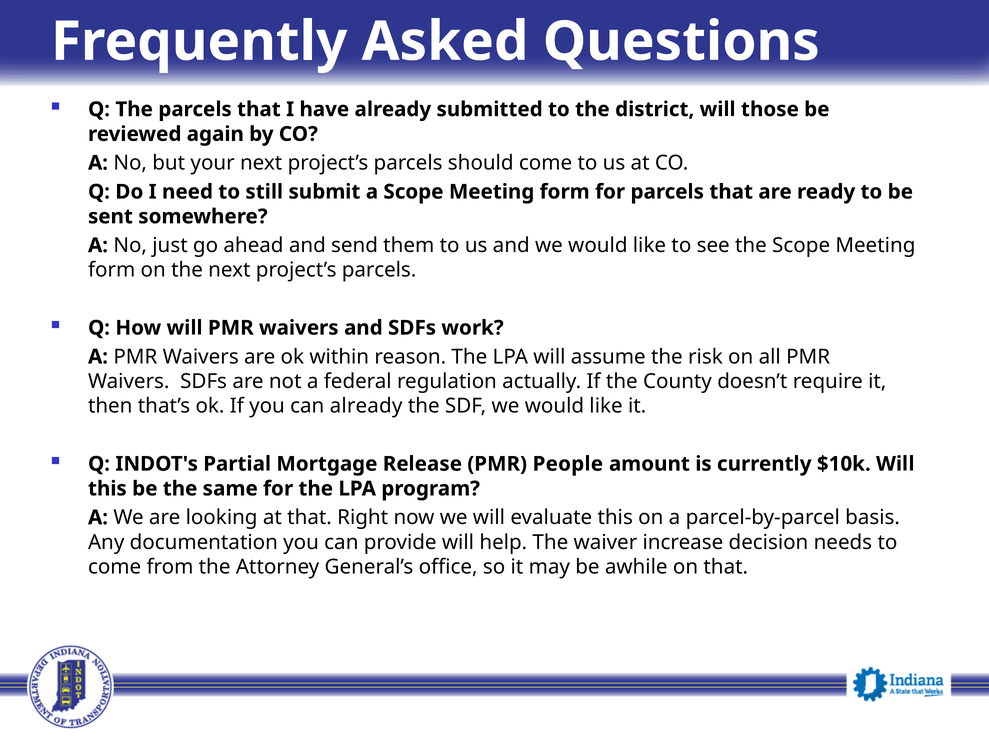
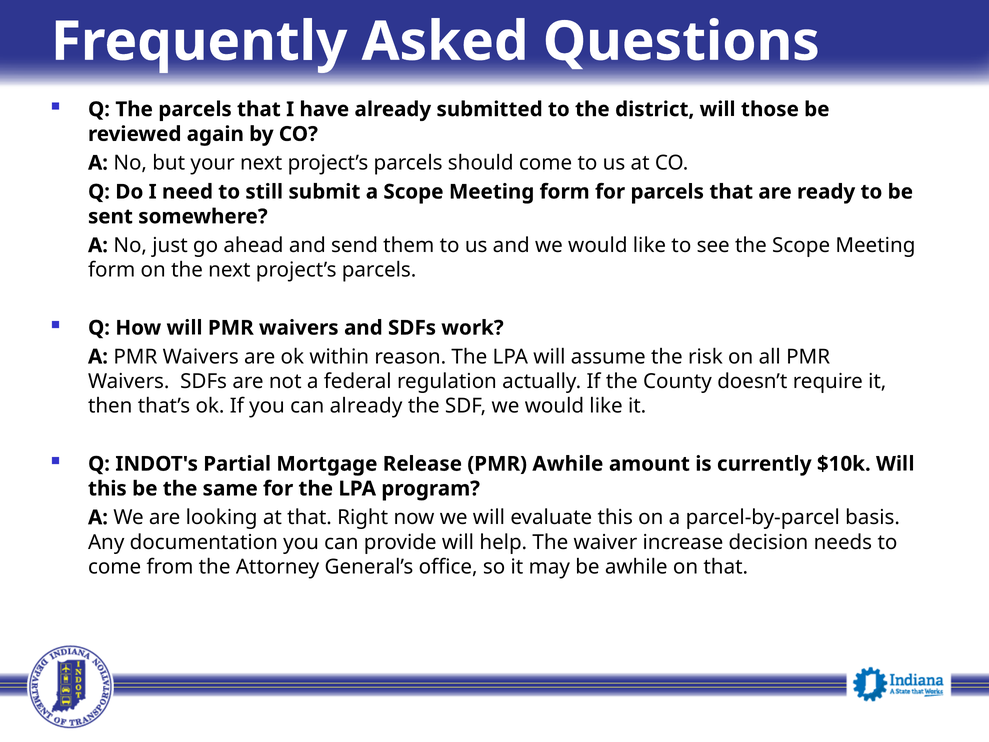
PMR People: People -> Awhile (568, 464)
